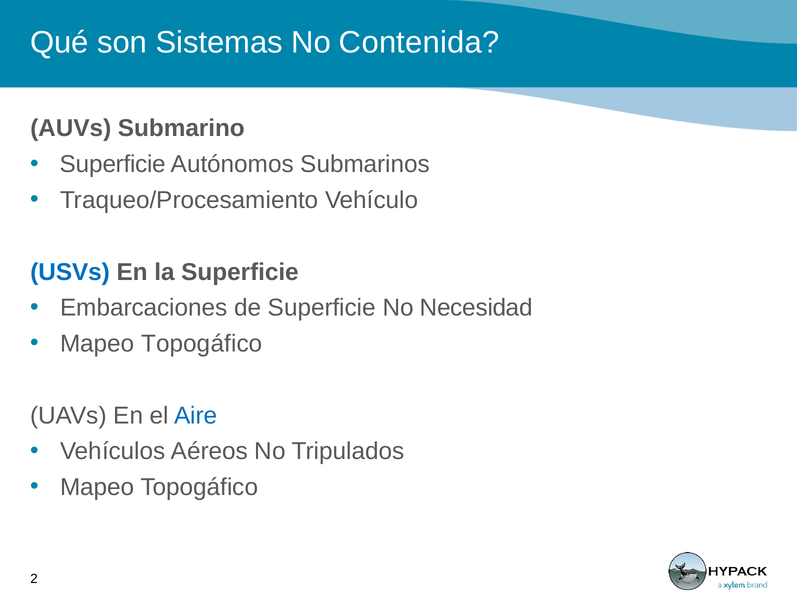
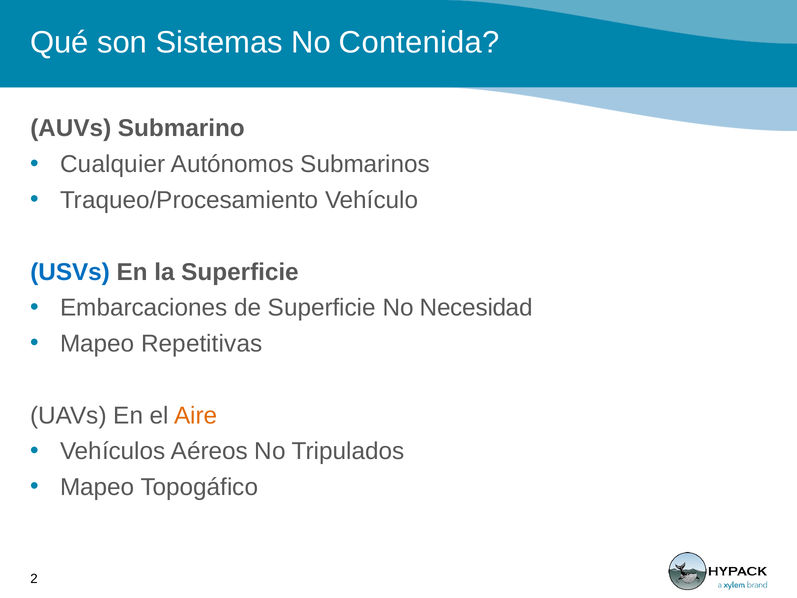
Superficie: Superficie -> Cualquier (113, 164)
Topogáfico: Topogáfico -> Repetitivas (202, 344)
Aire colour: blue -> orange (196, 415)
